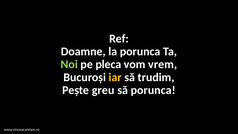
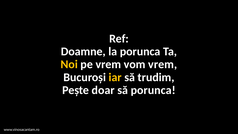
Noi colour: light green -> yellow (69, 64)
pe pleca: pleca -> vrem (108, 64)
greu: greu -> doar (103, 90)
